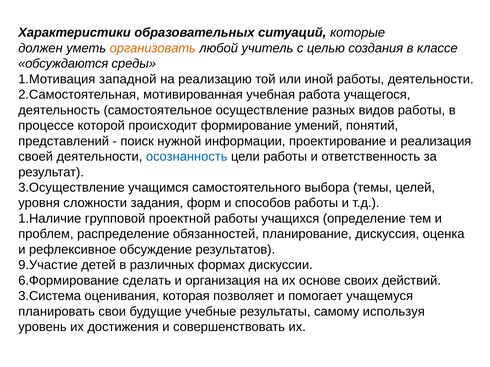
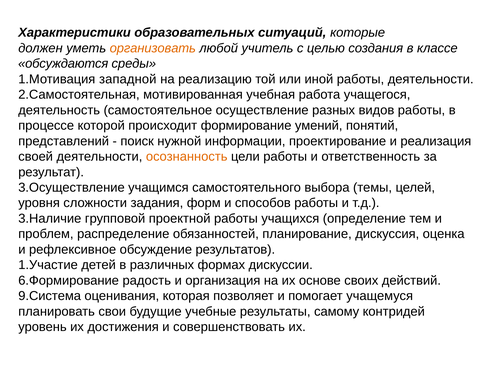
осознанность colour: blue -> orange (187, 157)
1.Наличие: 1.Наличие -> 3.Наличие (50, 219)
9.Участие: 9.Участие -> 1.Участие (48, 265)
сделать: сделать -> радость (147, 281)
3.Система: 3.Система -> 9.Система (50, 296)
используя: используя -> контридей (394, 312)
